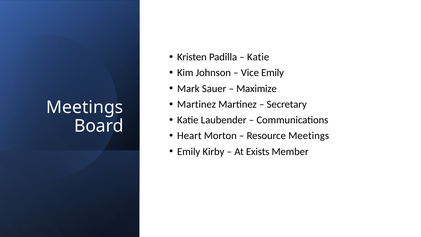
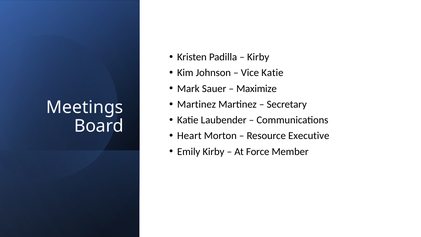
Katie: Katie -> Kirby (258, 57)
Vice Emily: Emily -> Katie (272, 73)
Resource Meetings: Meetings -> Executive (309, 136)
Exists: Exists -> Force (258, 151)
